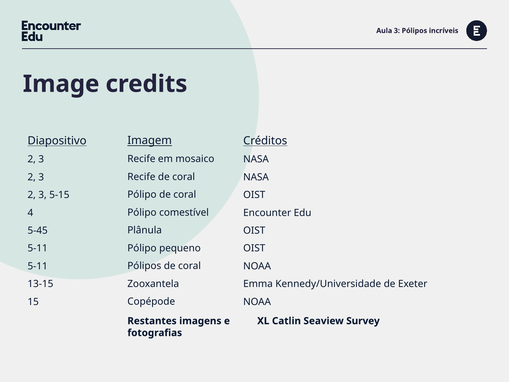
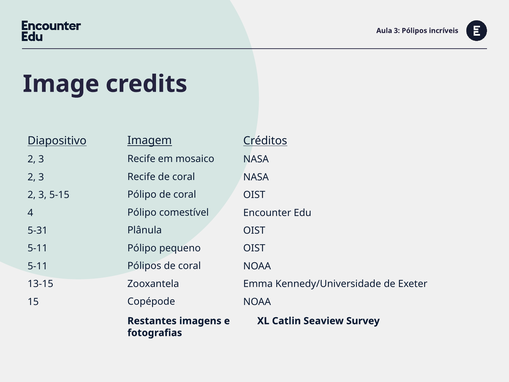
5-45: 5-45 -> 5-31 (38, 230)
